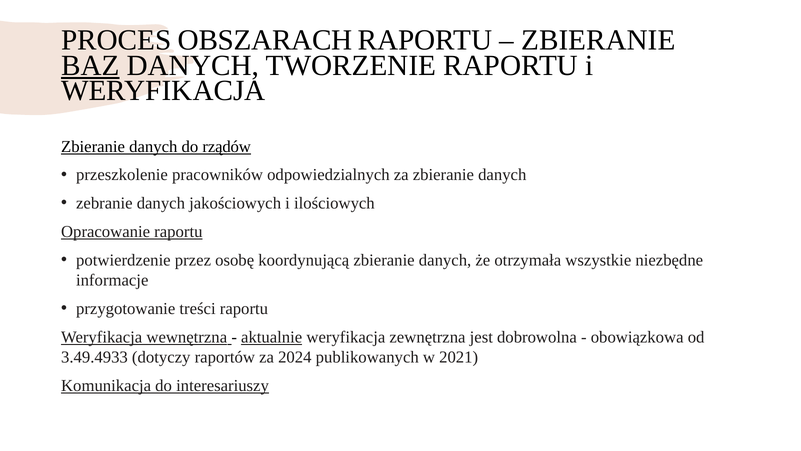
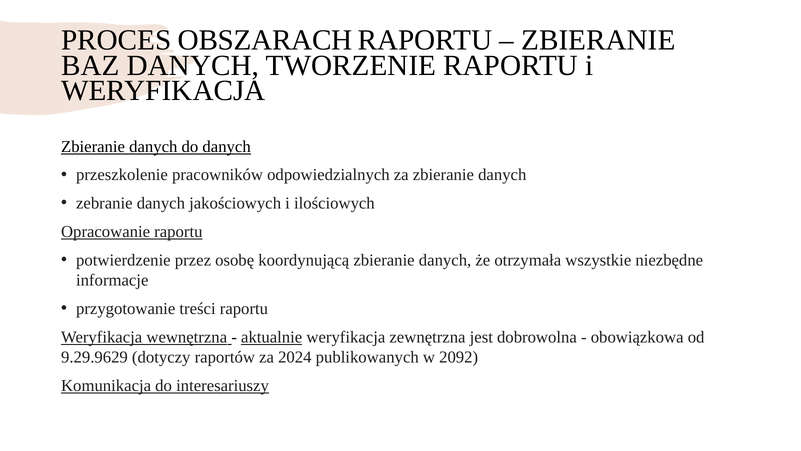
BAZ underline: present -> none (90, 65)
do rządów: rządów -> danych (227, 146)
3.49.4933: 3.49.4933 -> 9.29.9629 (94, 357)
2021: 2021 -> 2092 (459, 357)
